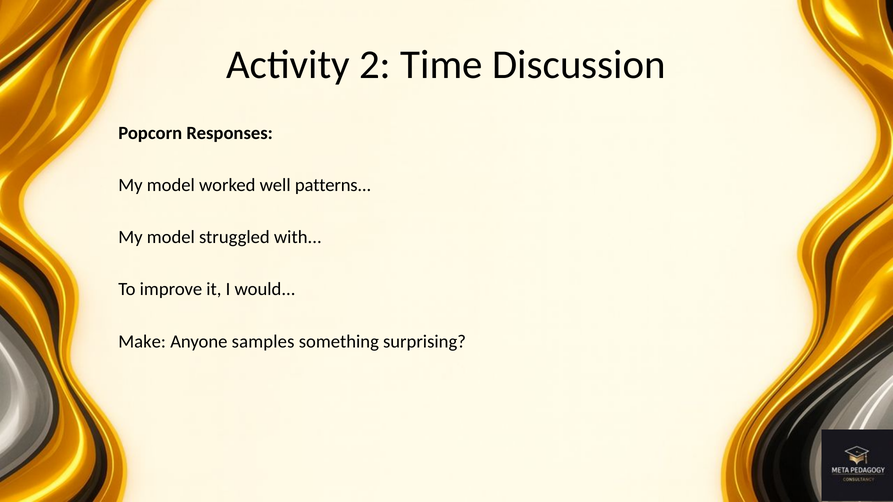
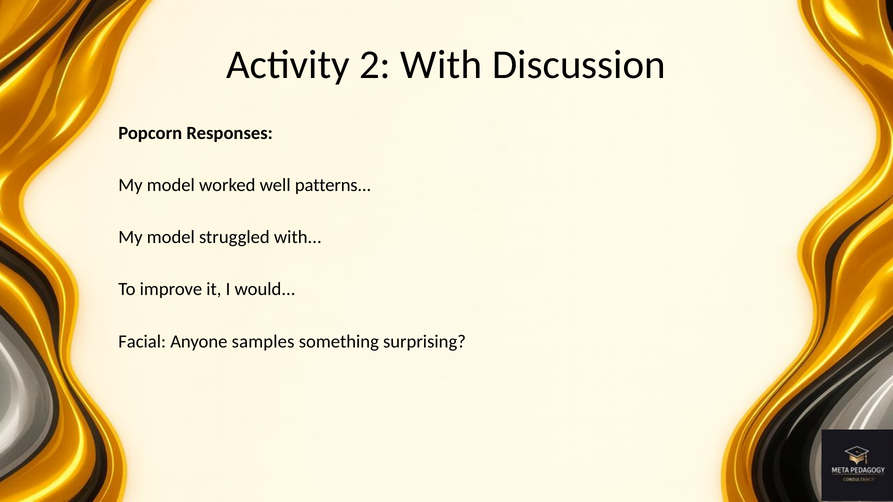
2 Time: Time -> With (441, 65)
Make: Make -> Facial (142, 342)
